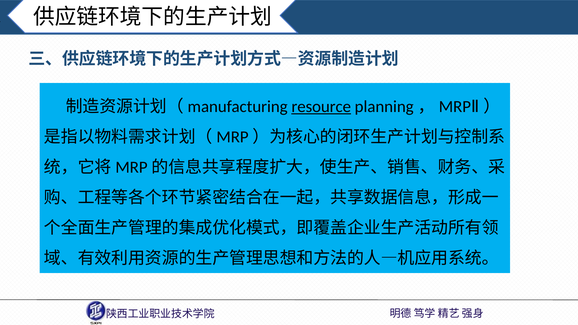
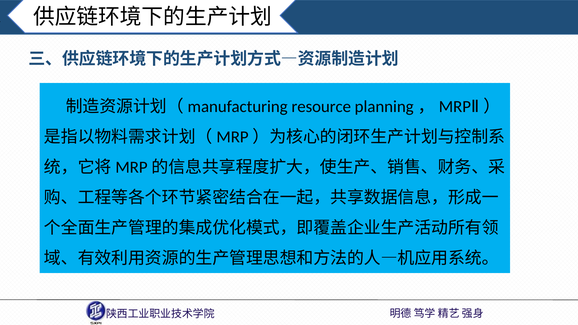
resource underline: present -> none (321, 107)
